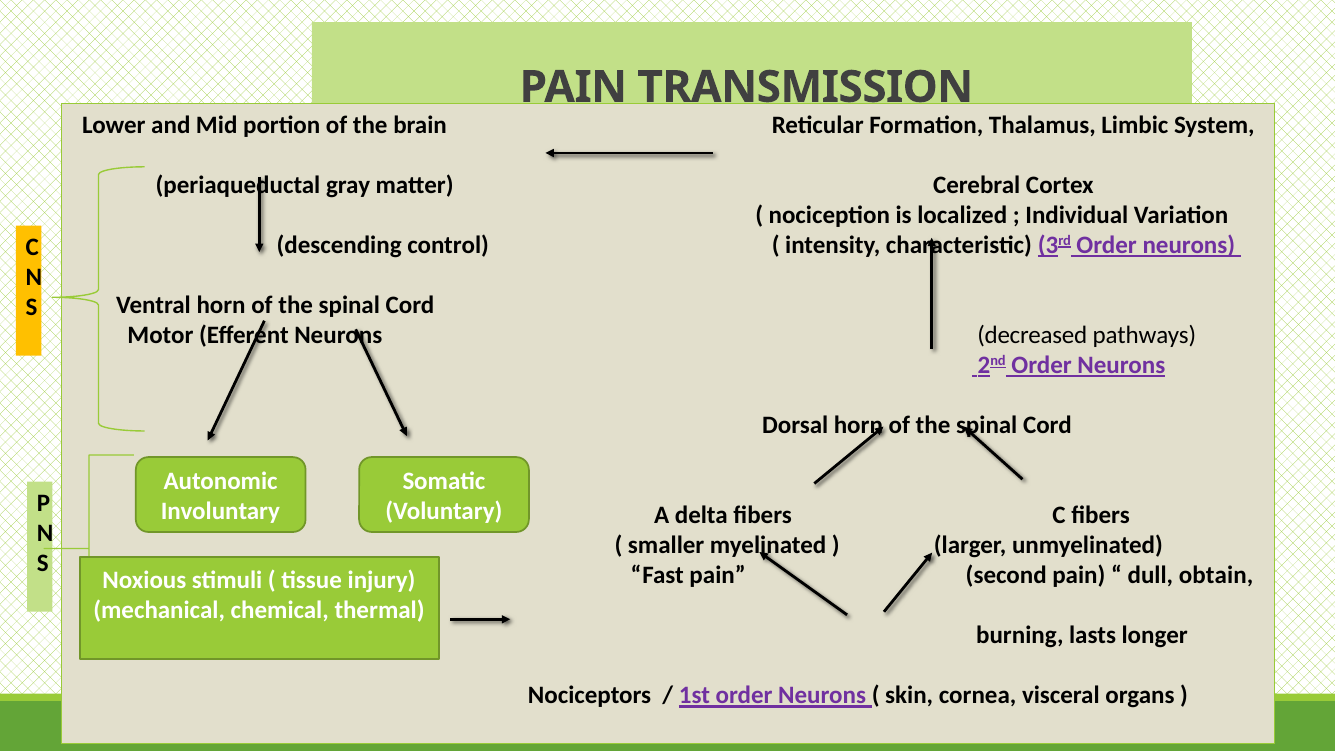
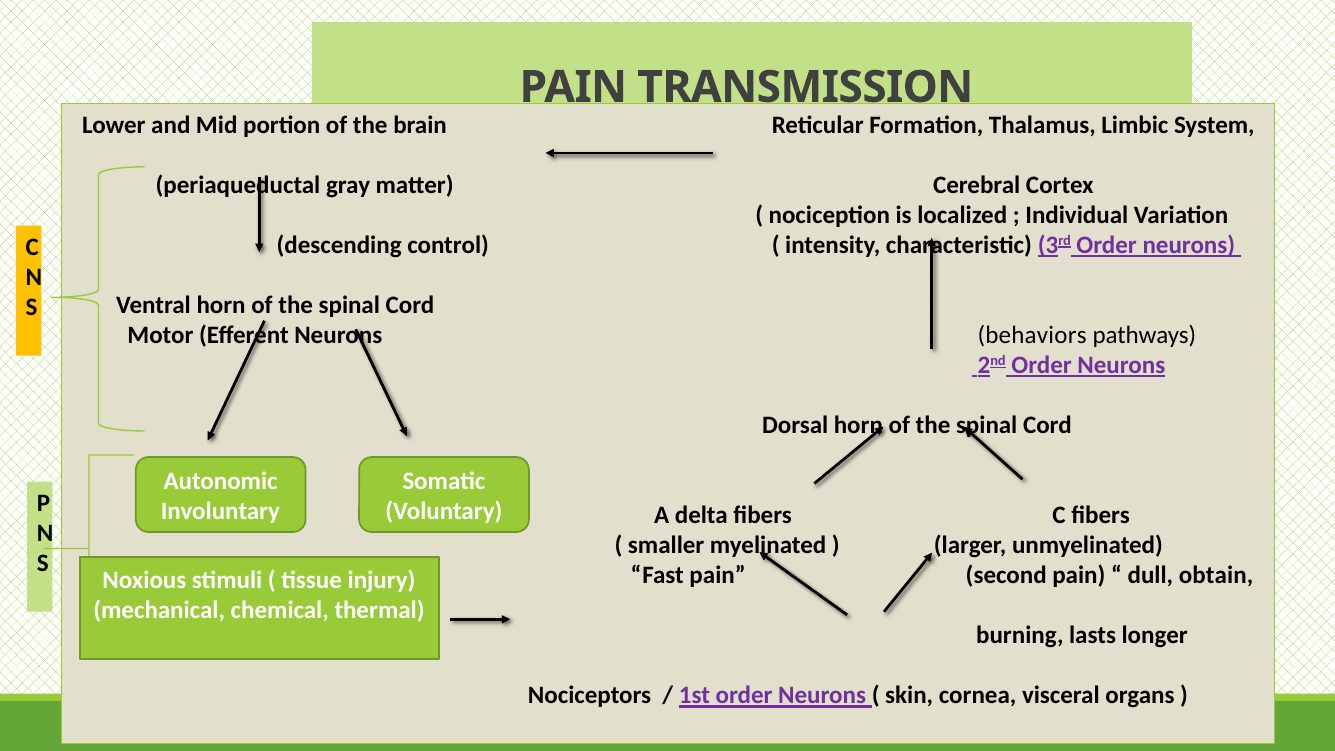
decreased: decreased -> behaviors (1032, 335)
